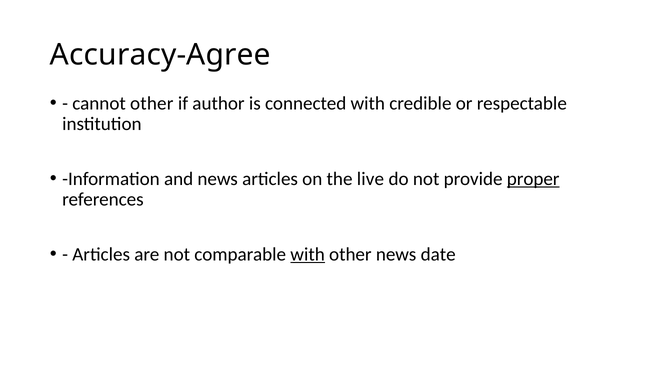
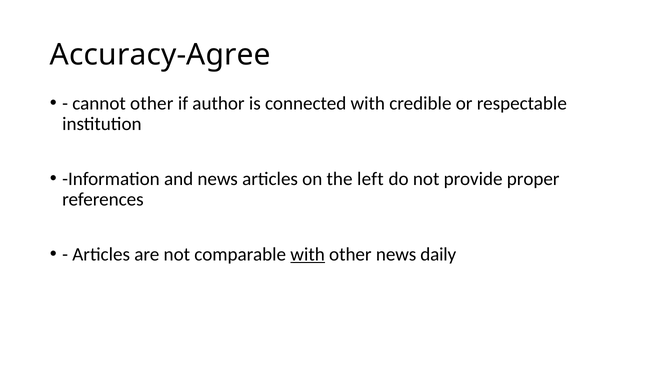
live: live -> left (370, 179)
proper underline: present -> none (533, 179)
date: date -> daily (438, 255)
